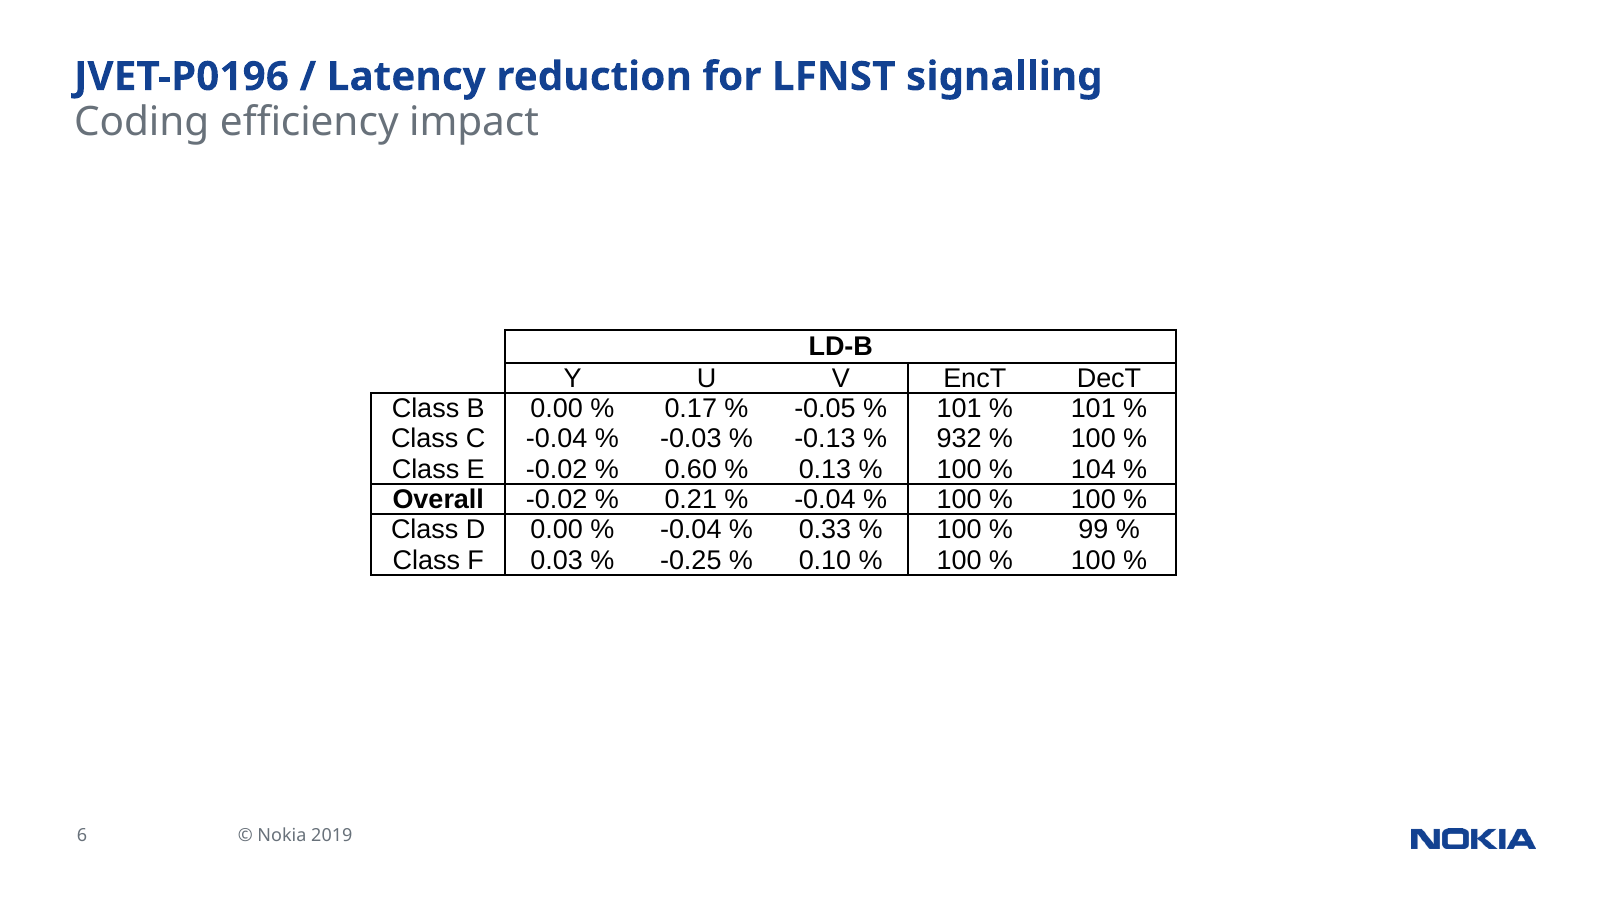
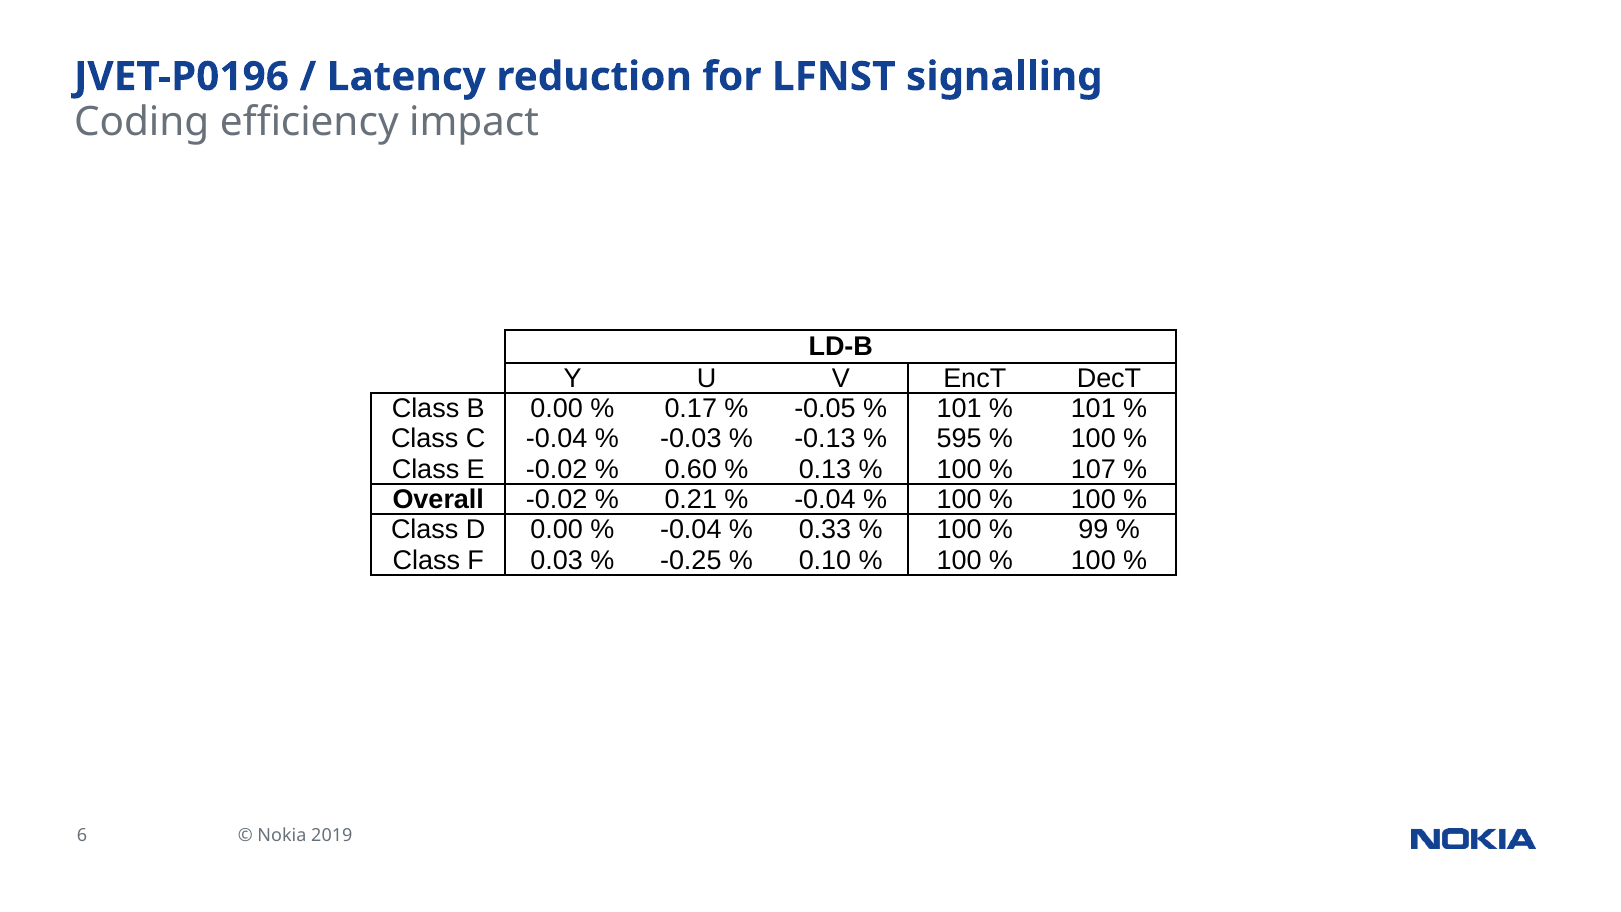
932: 932 -> 595 (959, 439)
104: 104 -> 107 (1093, 469)
